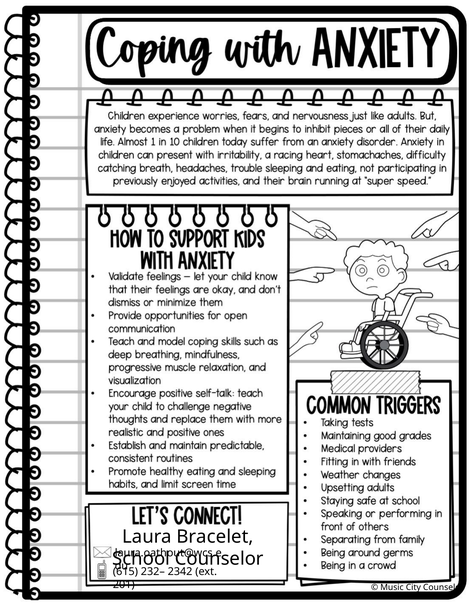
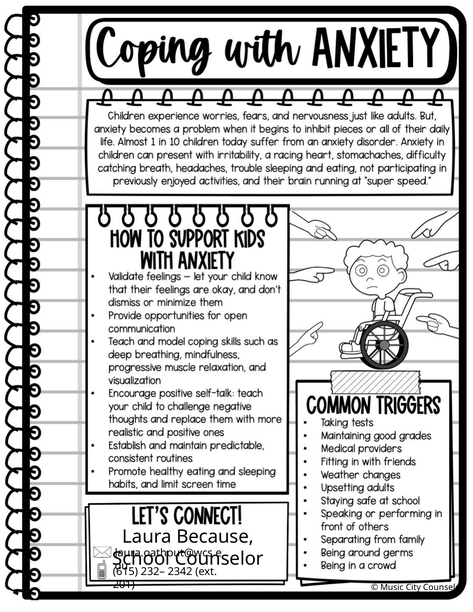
Bracelet: Bracelet -> Because (215, 537)
